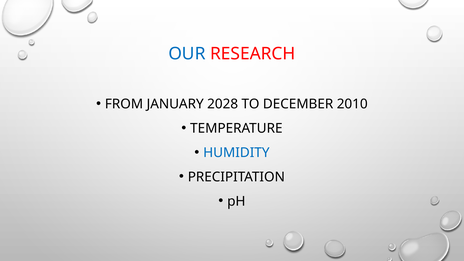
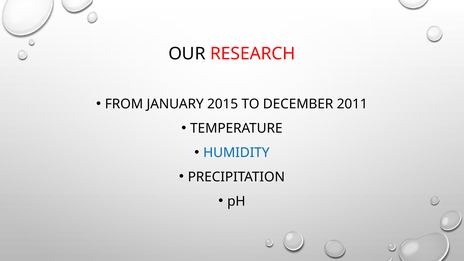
OUR colour: blue -> black (187, 54)
2028: 2028 -> 2015 (223, 104)
2010: 2010 -> 2011 (352, 104)
